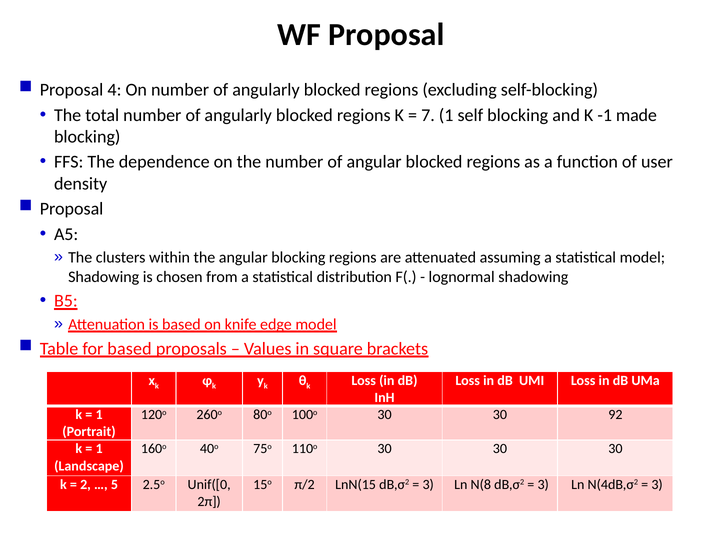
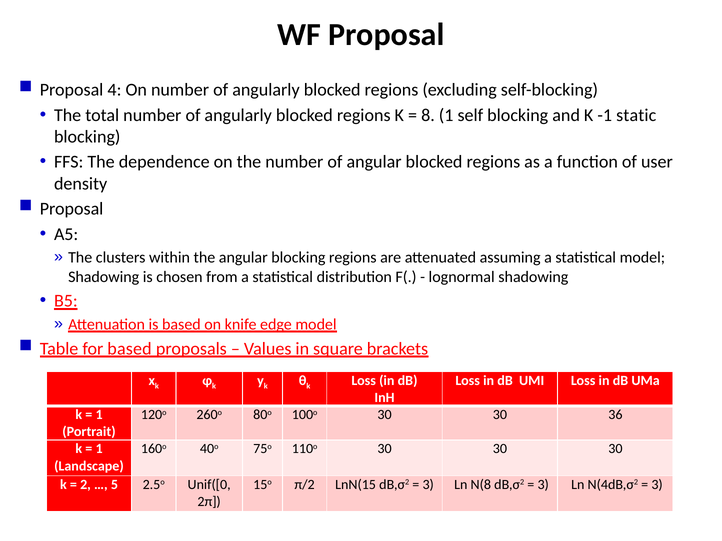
7: 7 -> 8 (428, 115)
made: made -> static (636, 115)
92: 92 -> 36 (615, 415)
